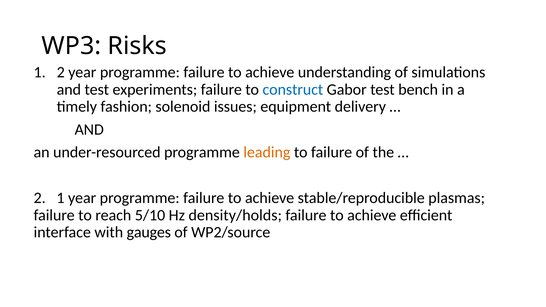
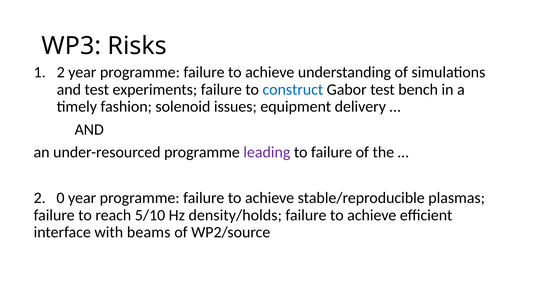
leading colour: orange -> purple (267, 152)
2 1: 1 -> 0 (60, 198)
gauges: gauges -> beams (149, 232)
